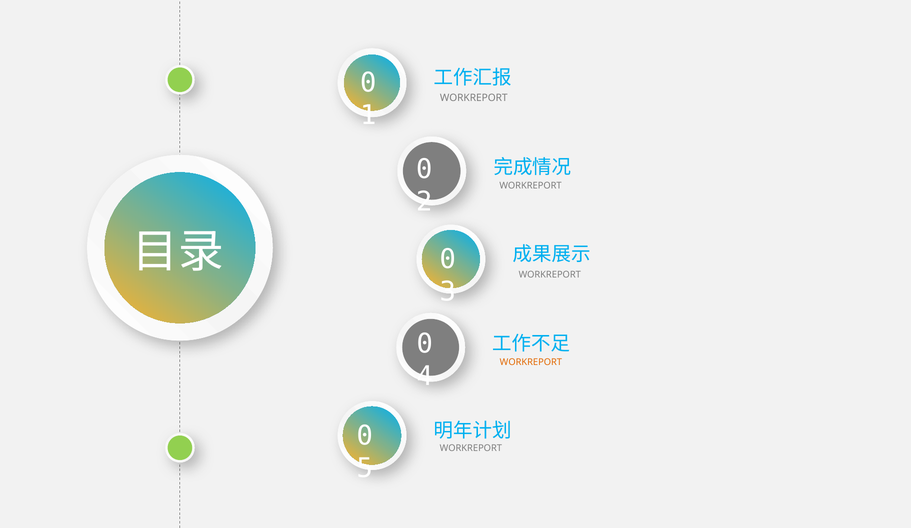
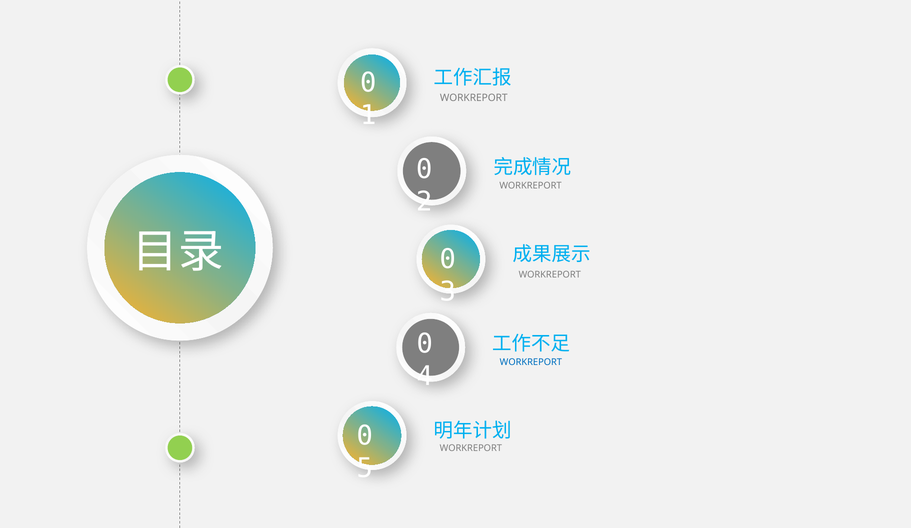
WORKREPORT colour: orange -> blue (531, 362)
